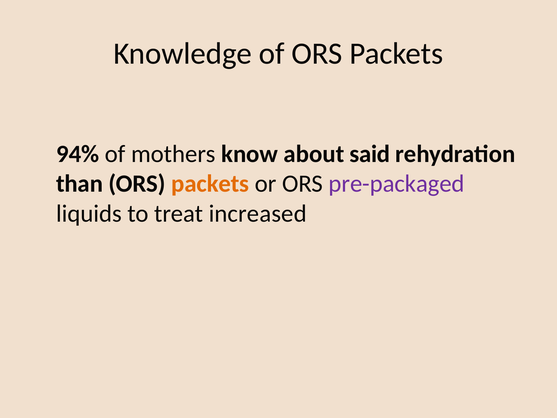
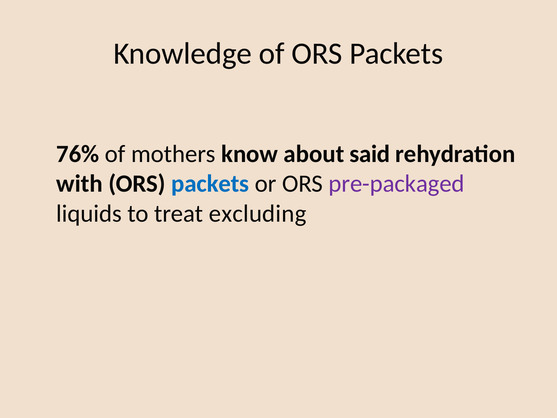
94%: 94% -> 76% (78, 154)
than: than -> with (79, 184)
packets colour: orange -> blue (210, 184)
increased: increased -> excluding (258, 213)
